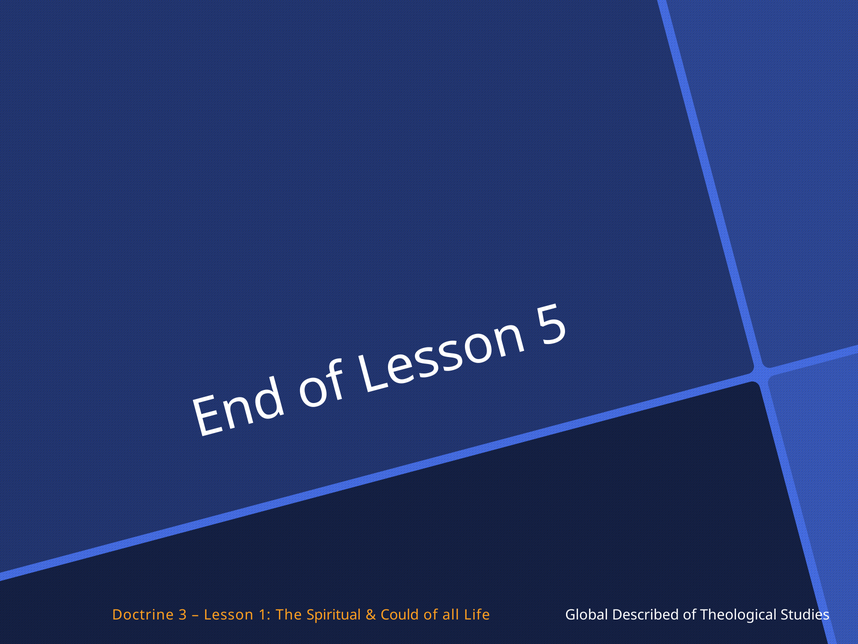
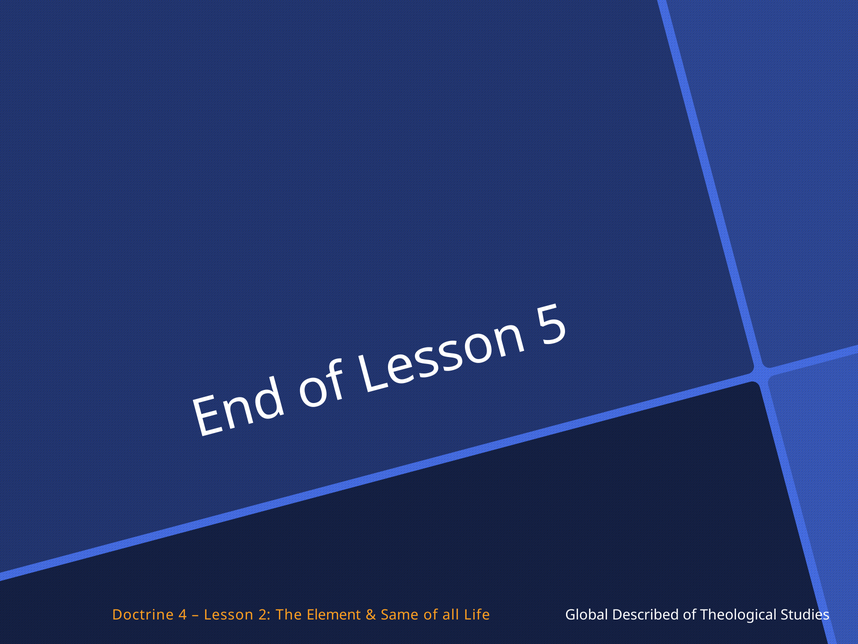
3: 3 -> 4 (183, 615)
1: 1 -> 2 (264, 615)
Spiritual: Spiritual -> Element (334, 615)
Could: Could -> Same (400, 615)
